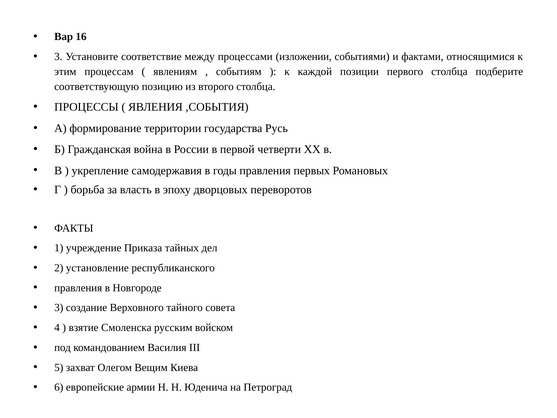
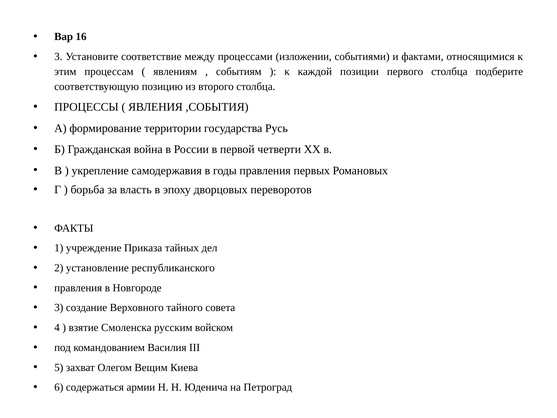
европейские: европейские -> содержаться (95, 387)
